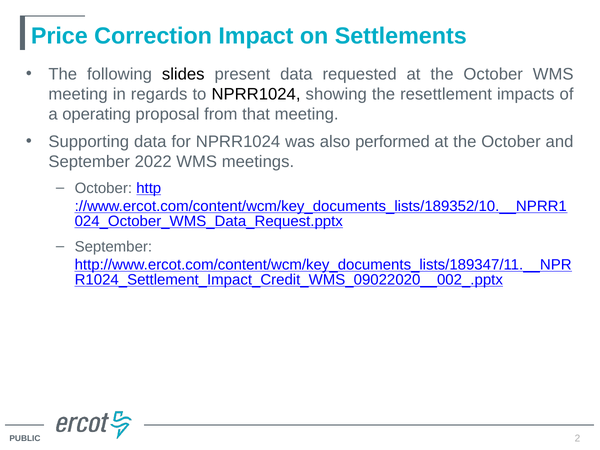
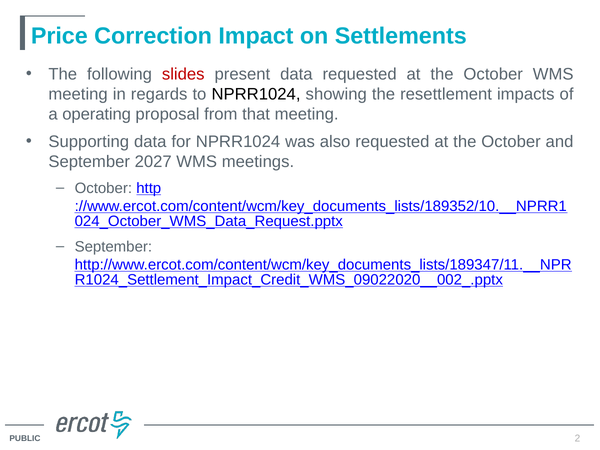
slides colour: black -> red (183, 74)
also performed: performed -> requested (392, 142)
2022: 2022 -> 2027 (153, 162)
